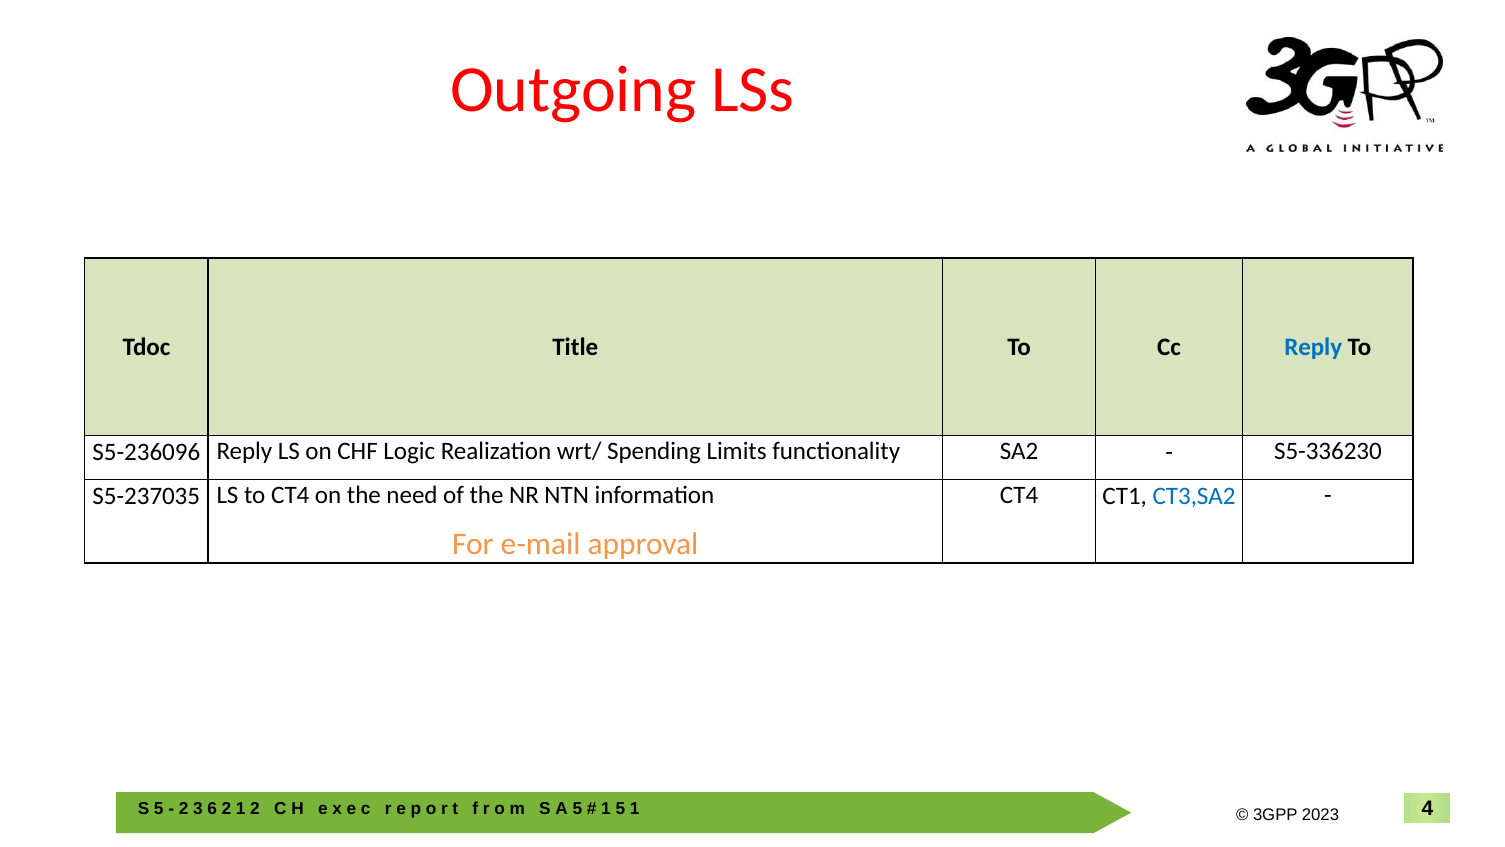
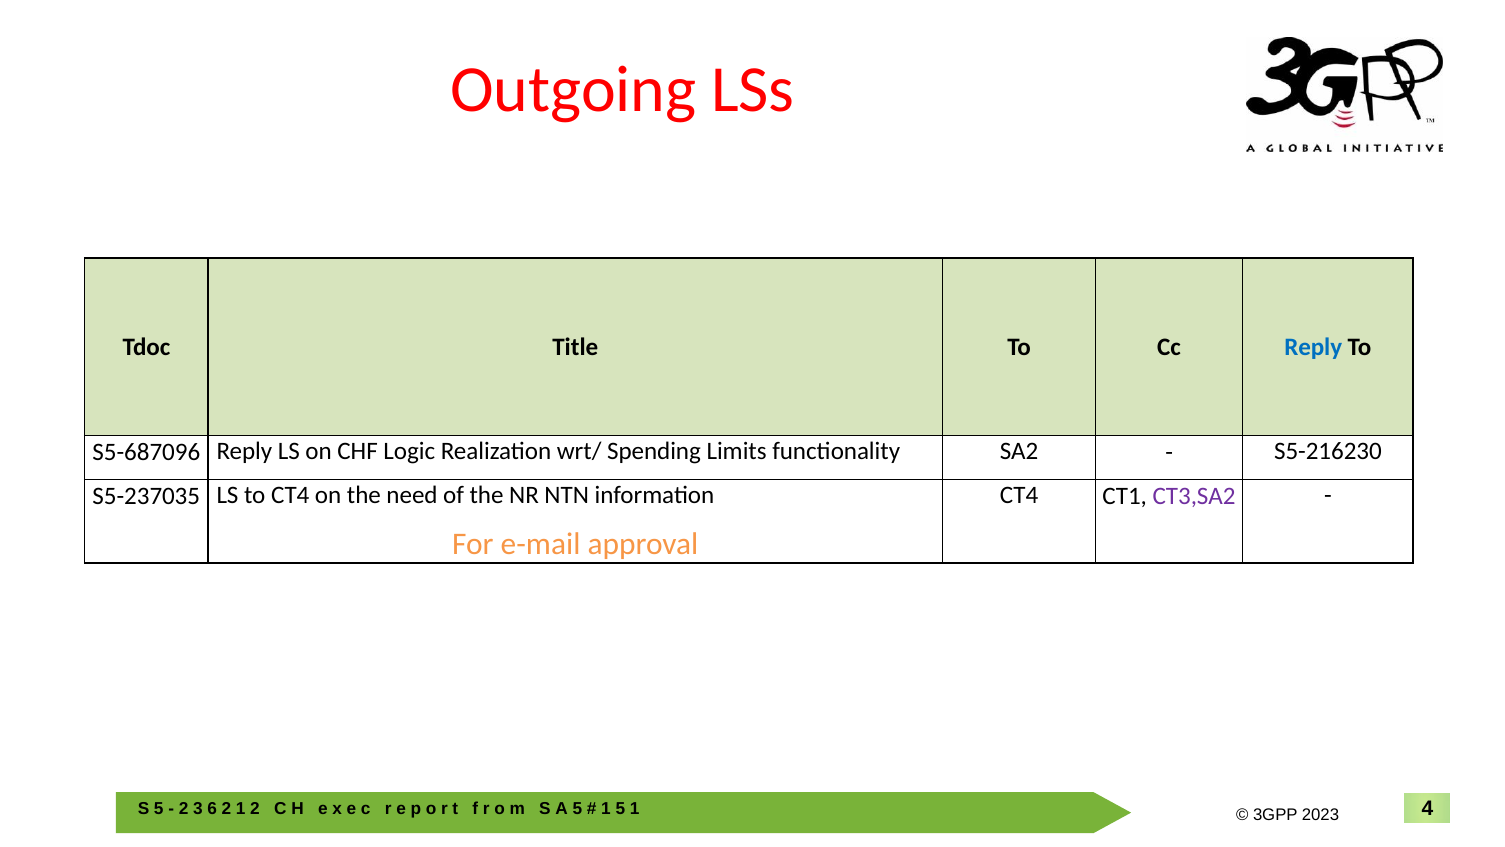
S5-236096: S5-236096 -> S5-687096 (146, 452)
S5-336230: S5-336230 -> S5-216230 (1328, 451)
CT3,SA2 colour: blue -> purple (1194, 496)
